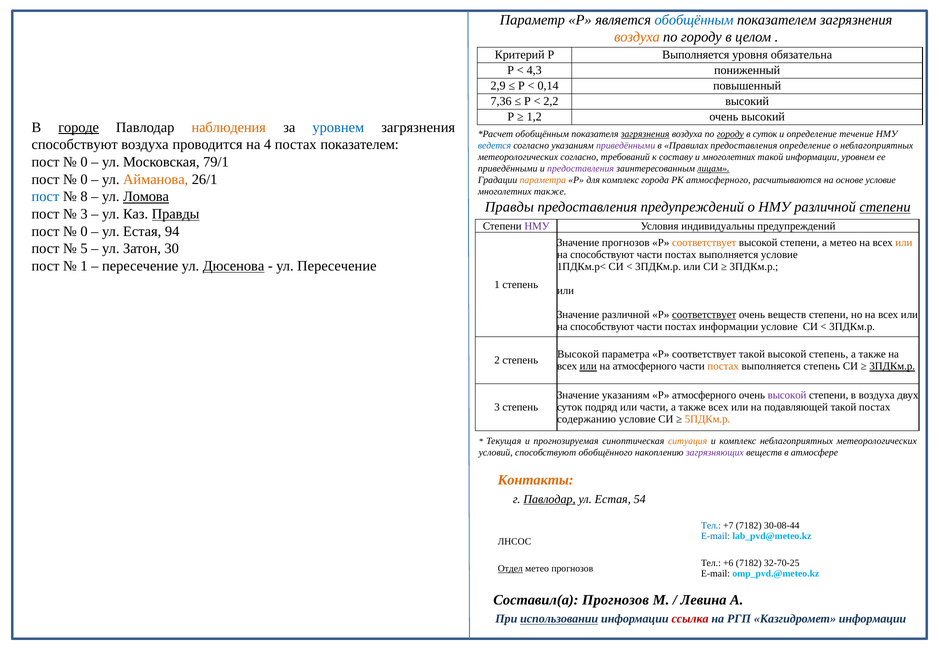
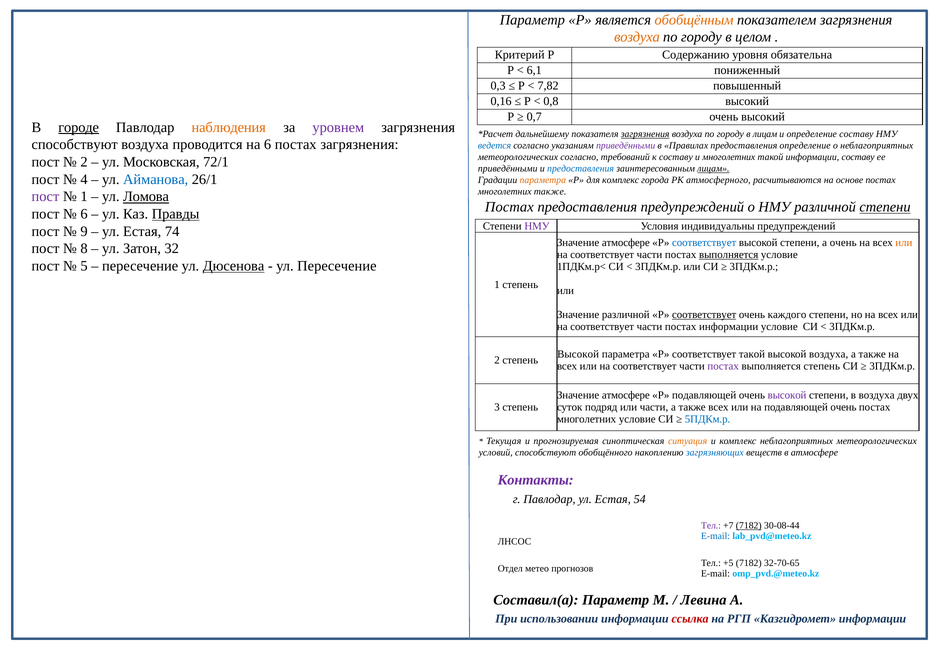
обобщённым colour: blue -> orange (694, 20)
Р Выполняется: Выполняется -> Содержанию (696, 55)
4,3: 4,3 -> 6,1 (534, 70)
2,9: 2,9 -> 0,3 (498, 86)
0,14: 0,14 -> 7,82 (548, 86)
7,36: 7,36 -> 0,16 (501, 101)
2,2: 2,2 -> 0,8 (551, 101)
1,2: 1,2 -> 0,7 (534, 117)
уровнем colour: blue -> purple (338, 127)
обобщённым: обобщённым -> дальнейшему (542, 134)
городу underline: present -> none (730, 134)
в суток: суток -> лицам (765, 134)
определение течение: течение -> составу (856, 134)
на 4: 4 -> 6 (268, 145)
постах показателем: показателем -> загрязнения (360, 145)
информации уровнем: уровнем -> составу (858, 157)
0: 0 -> 2 (84, 162)
79/1: 79/1 -> 72/1 (216, 162)
предоставления colour: purple -> blue (581, 169)
0: 0 -> 4 (84, 179)
Айманова colour: orange -> blue (156, 179)
основе условие: условие -> постах (881, 180)
пост colour: blue -> purple (45, 197)
8: 8 -> 1 (84, 197)
Правды: Правды -> Постах (509, 207)
3: 3 -> 6 (84, 214)
0: 0 -> 9 (84, 231)
94: 94 -> 74 (172, 231)
прогнозов: прогнозов -> атмосфере (626, 243)
соответствует colour: orange -> blue (704, 243)
а метео: метео -> очень (843, 243)
5: 5 -> 8 (84, 249)
30: 30 -> 32 (172, 249)
способствуют: способствуют -> соответствует (602, 255)
выполняется underline: none -> present (729, 255)
1: 1 -> 5 (84, 266)
очень веществ: веществ -> каждого (787, 315)
способствуют: способствуют -> соответствует (602, 327)
высокой степень: степень -> воздуха (829, 354)
или underline: present -> none (588, 366)
атмосферного: атмосферного -> соответствует (645, 366)
постах colour: orange -> purple (723, 366)
3ПДКм.р underline: present -> none (892, 366)
указаниям: указаниям -> атмосфере (626, 395)
Р атмосферного: атмосферного -> подавляющей (704, 395)
на подавляющей такой: такой -> очень (843, 407)
содержанию: содержанию -> многолетних (587, 419)
5ПДКм.р colour: orange -> blue (708, 419)
загрязняющих colour: purple -> blue (715, 453)
Контакты colour: orange -> purple (536, 480)
Павлодар underline: present -> none (549, 499)
Тел colour: blue -> purple (711, 526)
7182 underline: none -> present (749, 526)
+6: +6 -> +5 (728, 563)
32-70-25: 32-70-25 -> 32-70-65 (782, 563)
Отдел underline: present -> none (510, 569)
Составил(а Прогнозов: Прогнозов -> Параметр (616, 600)
использовании underline: present -> none (559, 619)
